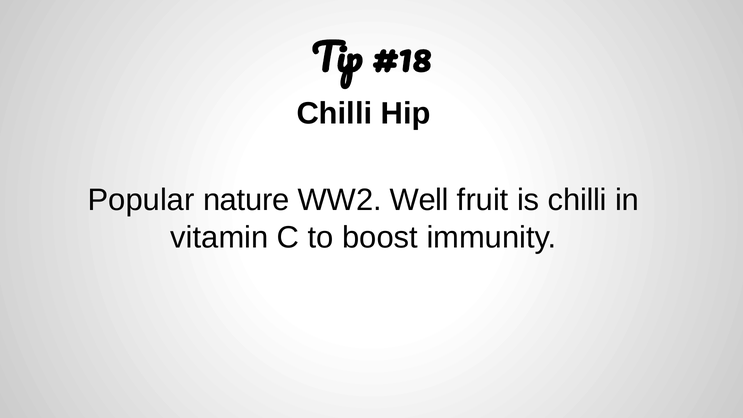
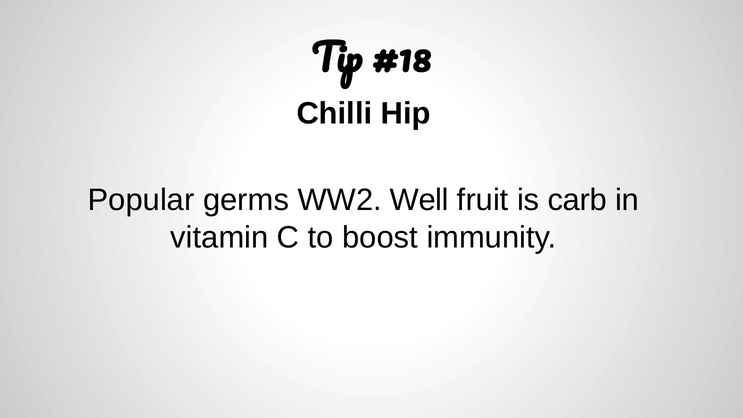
nature: nature -> germs (246, 200)
is chilli: chilli -> carb (577, 200)
